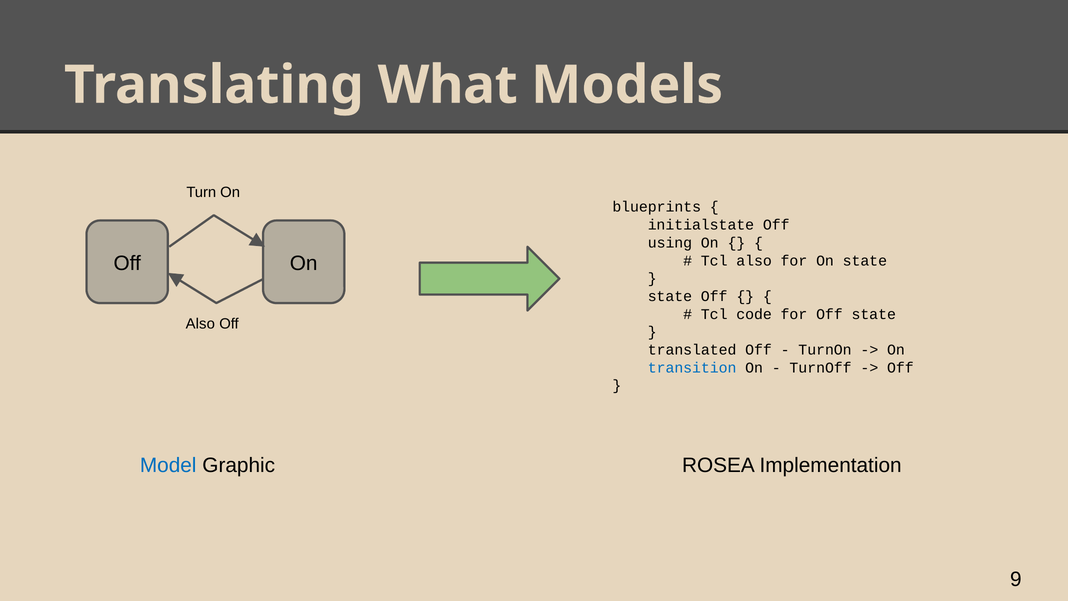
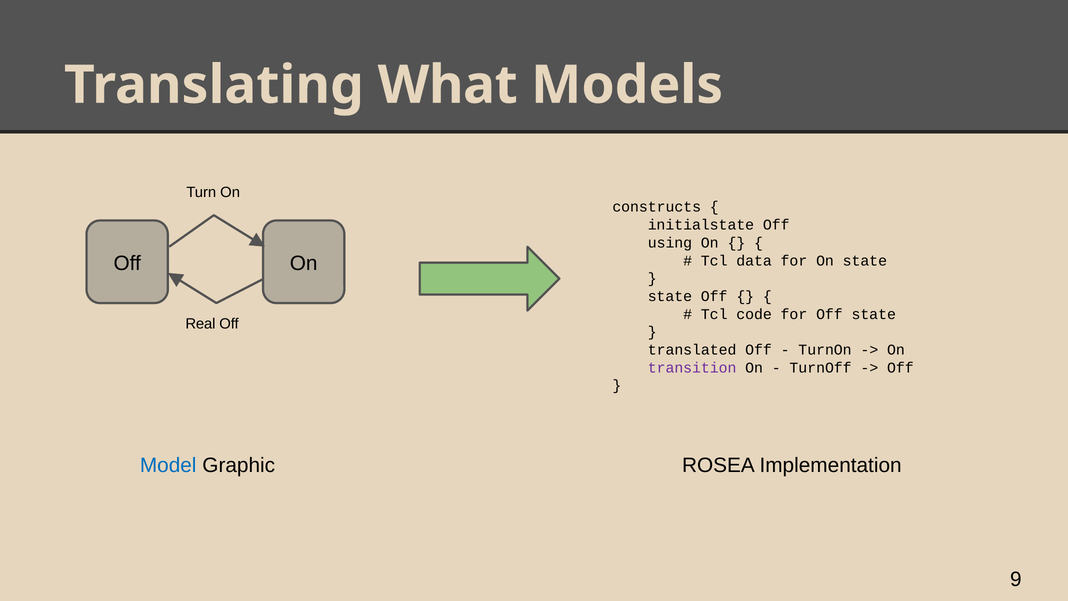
blueprints: blueprints -> constructs (657, 207)
Tcl also: also -> data (754, 261)
Also: Also -> Real (200, 324)
transition colour: blue -> purple (692, 367)
